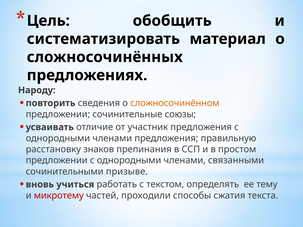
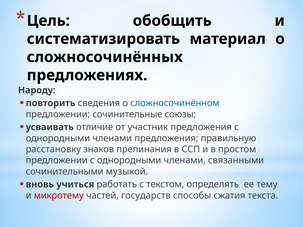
сложносочинённом colour: orange -> blue (175, 103)
призыве: призыве -> музыкой (127, 172)
проходили: проходили -> государств (146, 196)
